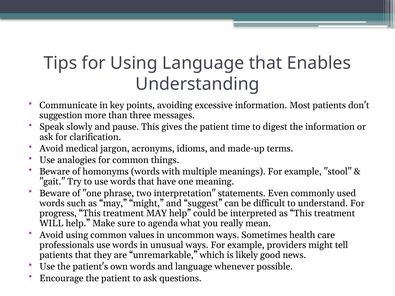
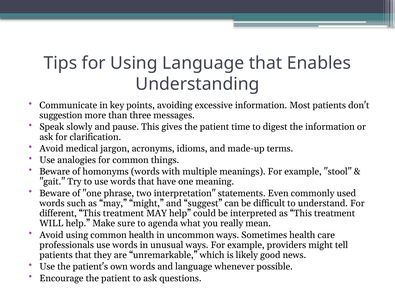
progress: progress -> different (58, 214)
common values: values -> health (142, 235)
